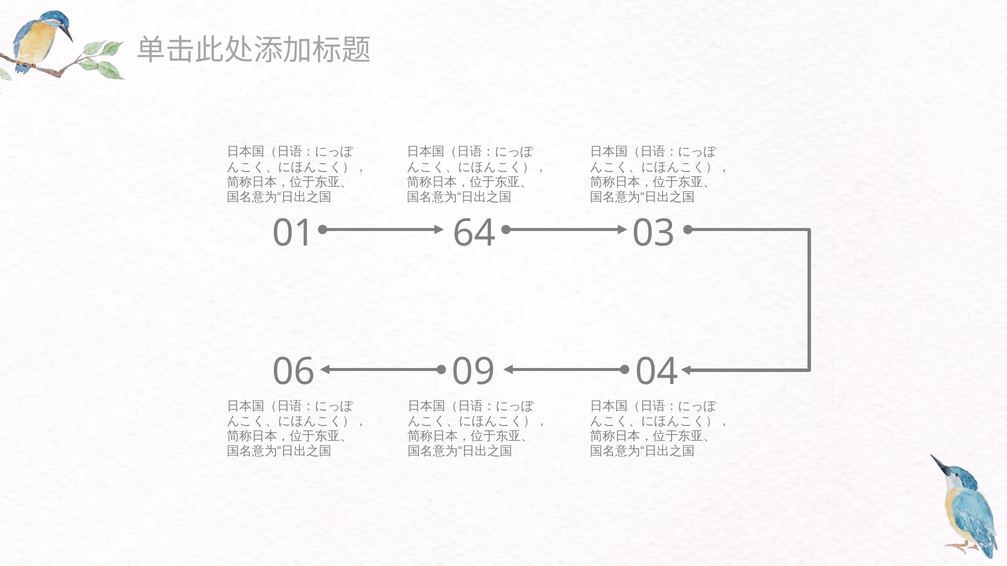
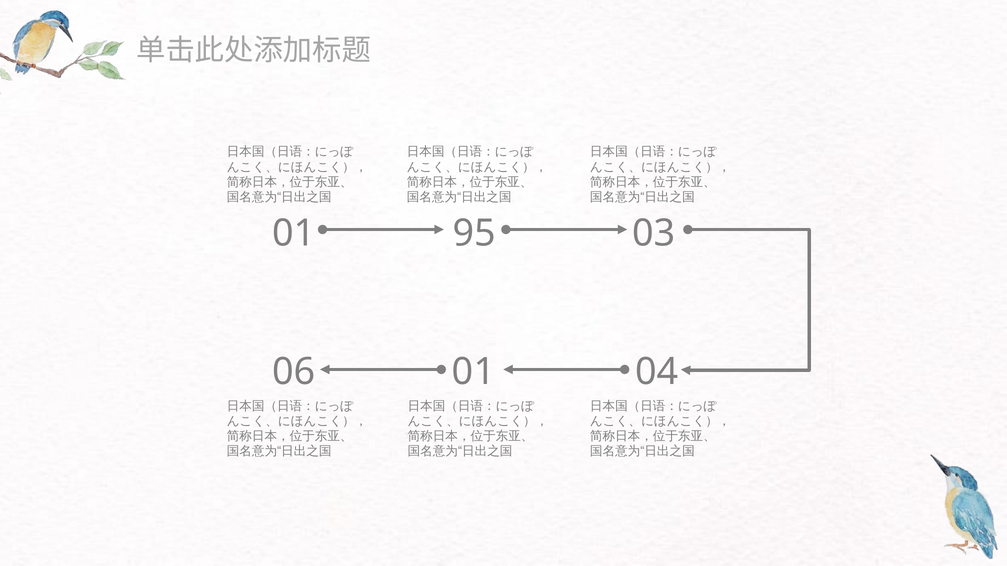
64: 64 -> 95 (474, 234)
06 09: 09 -> 01 (474, 372)
